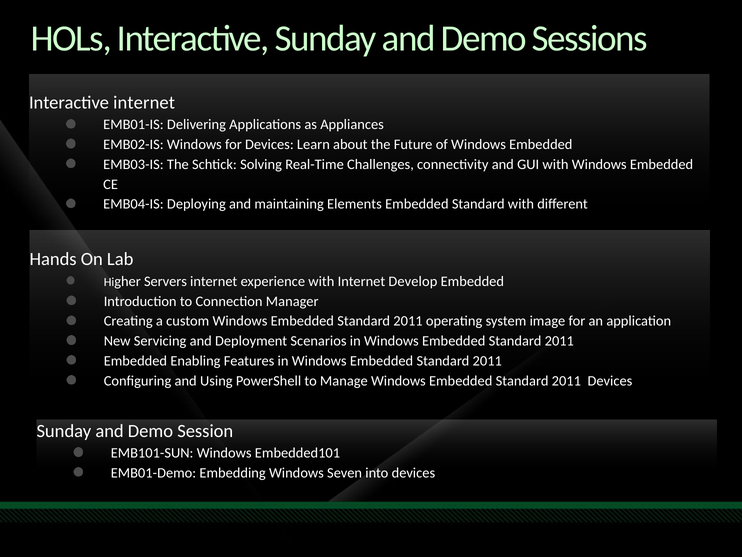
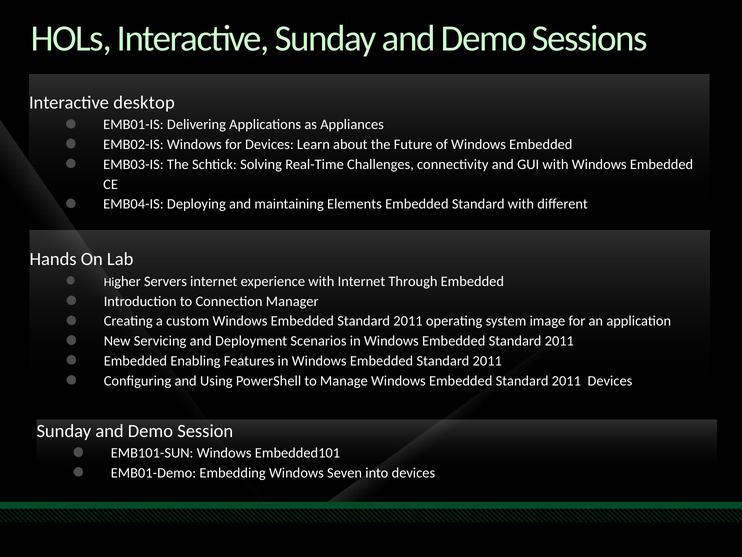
Interactive internet: internet -> desktop (144, 102)
Develop: Develop -> Through (413, 281)
